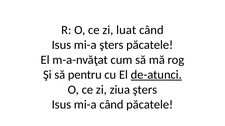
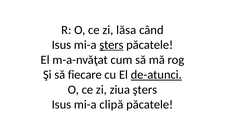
luat: luat -> lăsa (126, 30)
şters underline: none -> present (111, 45)
pentru: pentru -> fiecare (85, 75)
mi-a când: când -> clipă (111, 105)
